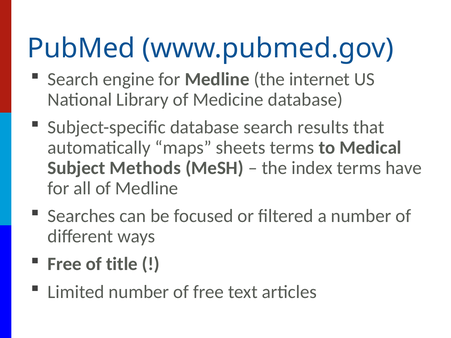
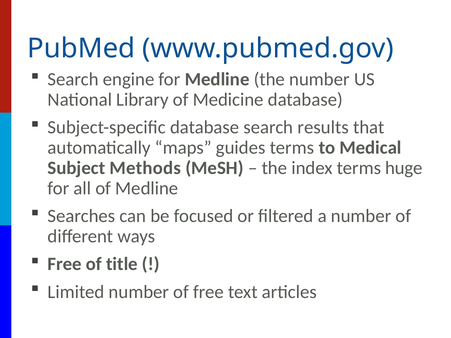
the internet: internet -> number (319, 79)
sheets: sheets -> guides (241, 148)
have: have -> huge (404, 168)
